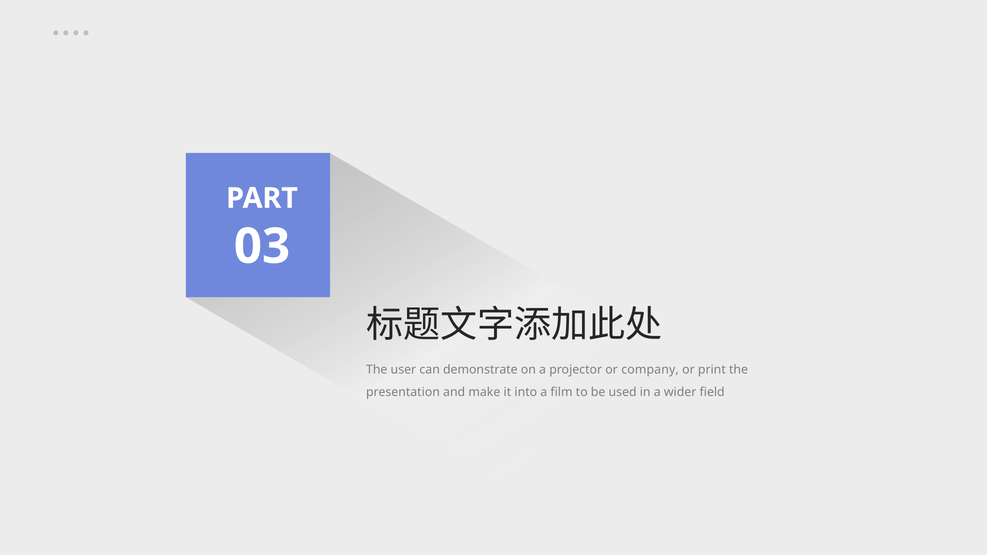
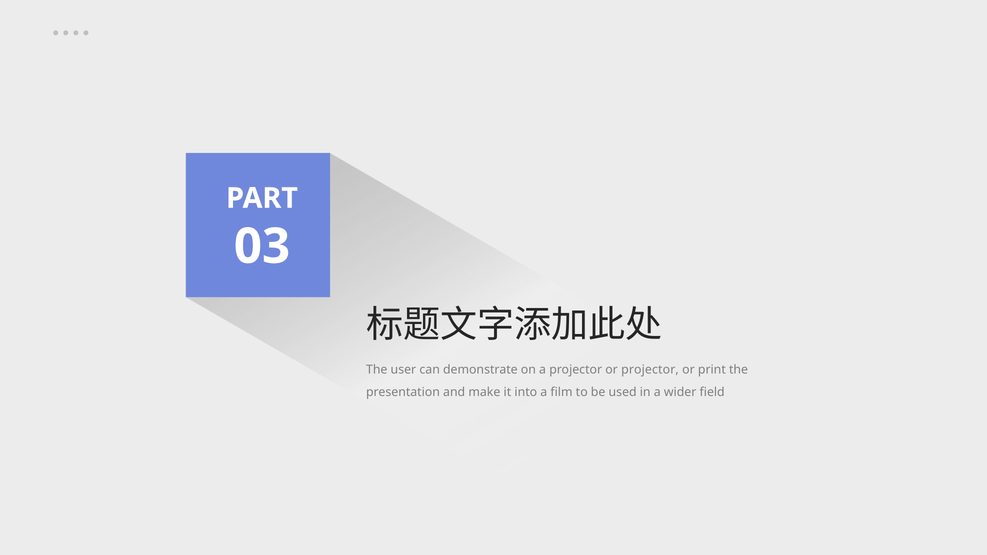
or company: company -> projector (650, 370)
